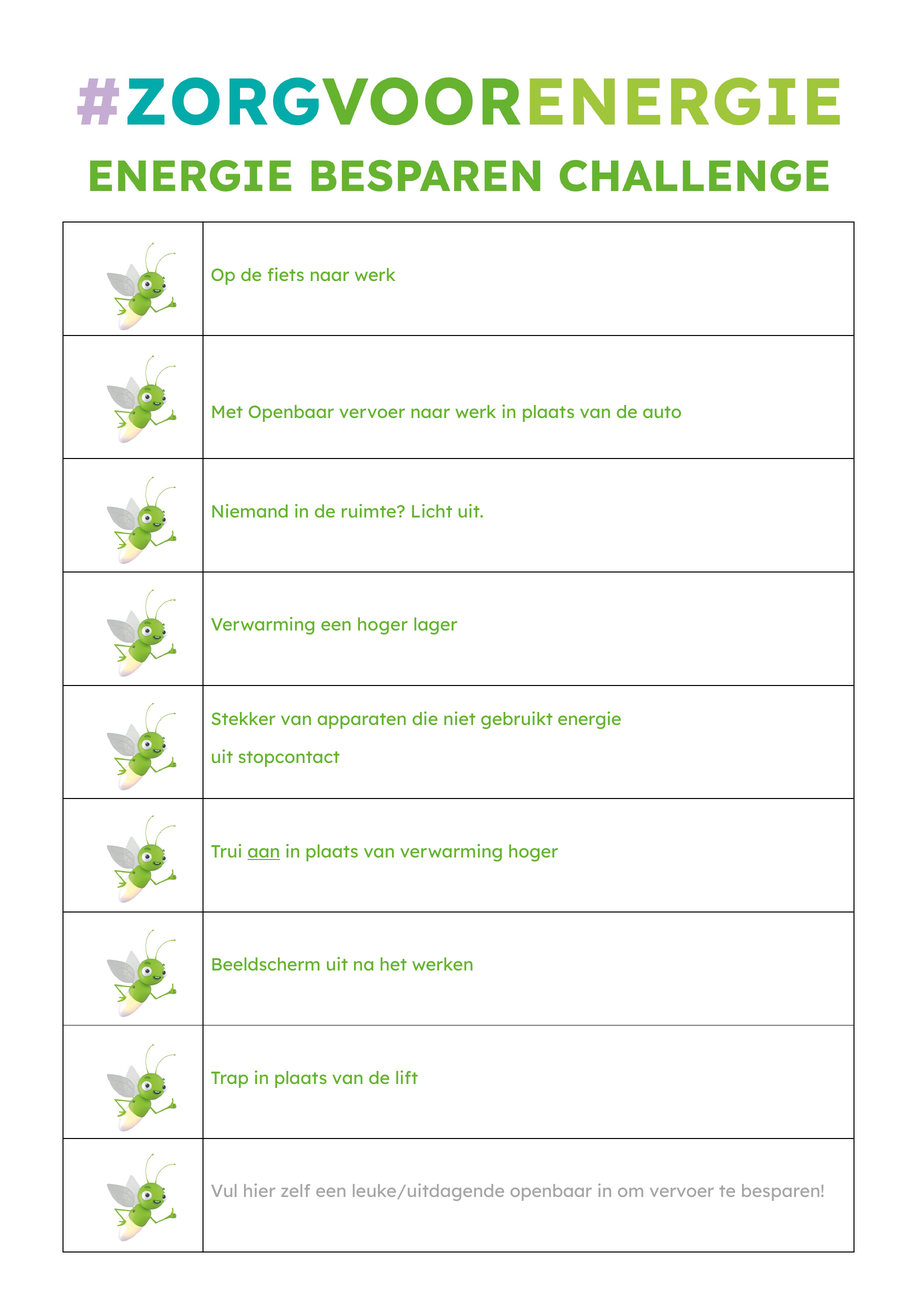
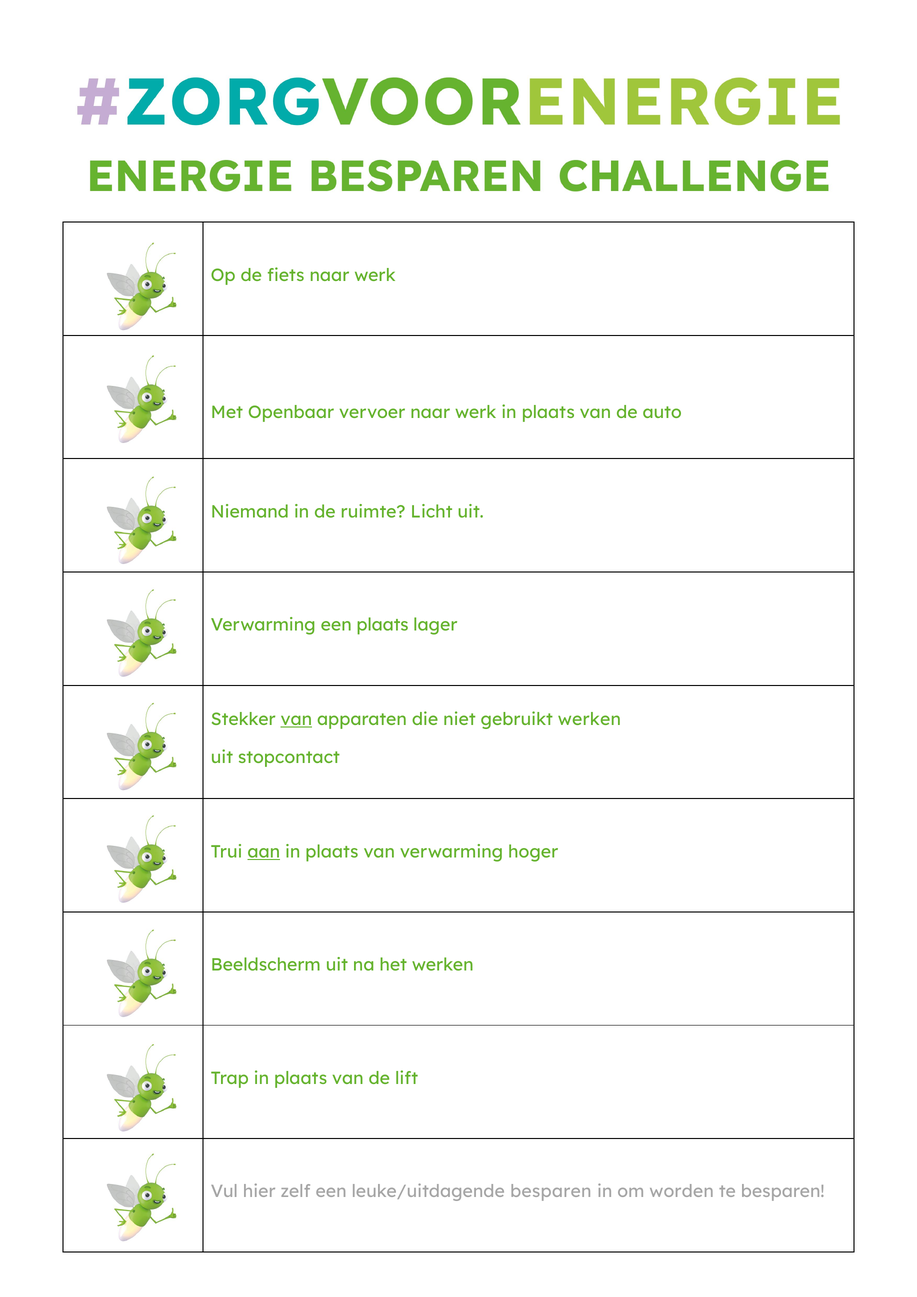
een hoger: hoger -> plaats (383, 625)
van underline: none -> present (296, 719)
gebruikt energie: energie -> werken (589, 719)
leuke/uitdagende openbaar: openbaar -> besparen (551, 1191)
om vervoer: vervoer -> worden (682, 1191)
